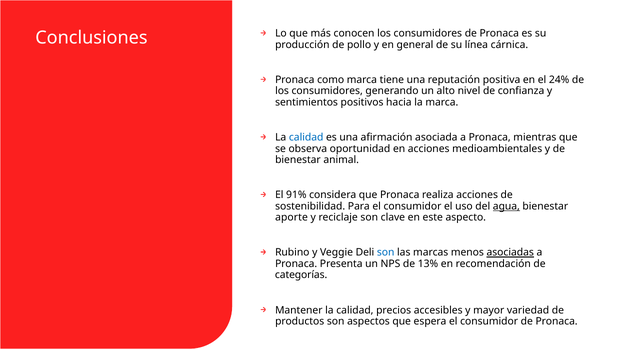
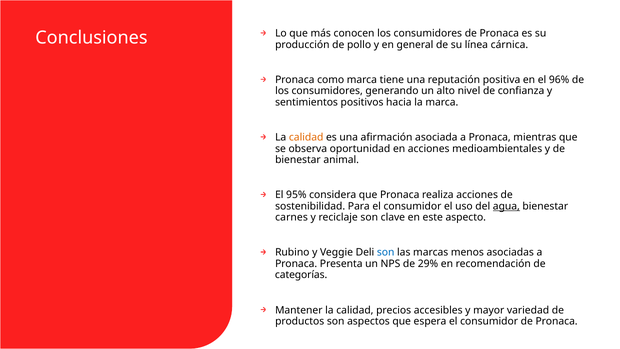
24%: 24% -> 96% (559, 80)
calidad colour: blue -> orange (306, 137)
91%: 91% -> 95% (296, 195)
aporte: aporte -> carnes (292, 217)
asociadas underline: present -> none (510, 252)
13%: 13% -> 29% (428, 264)
